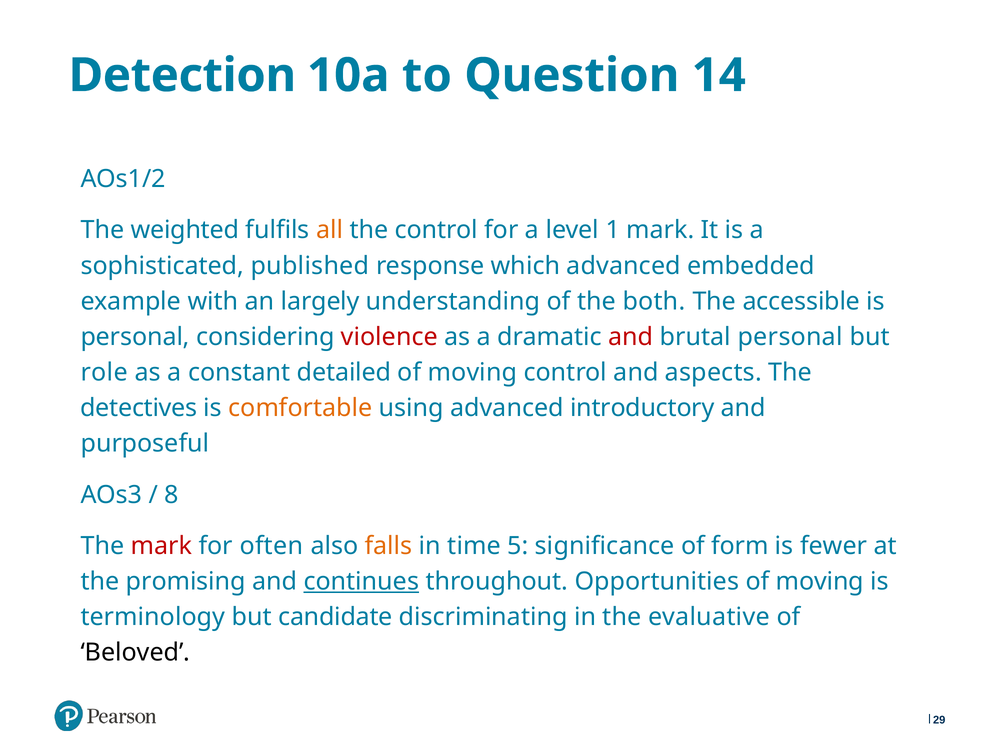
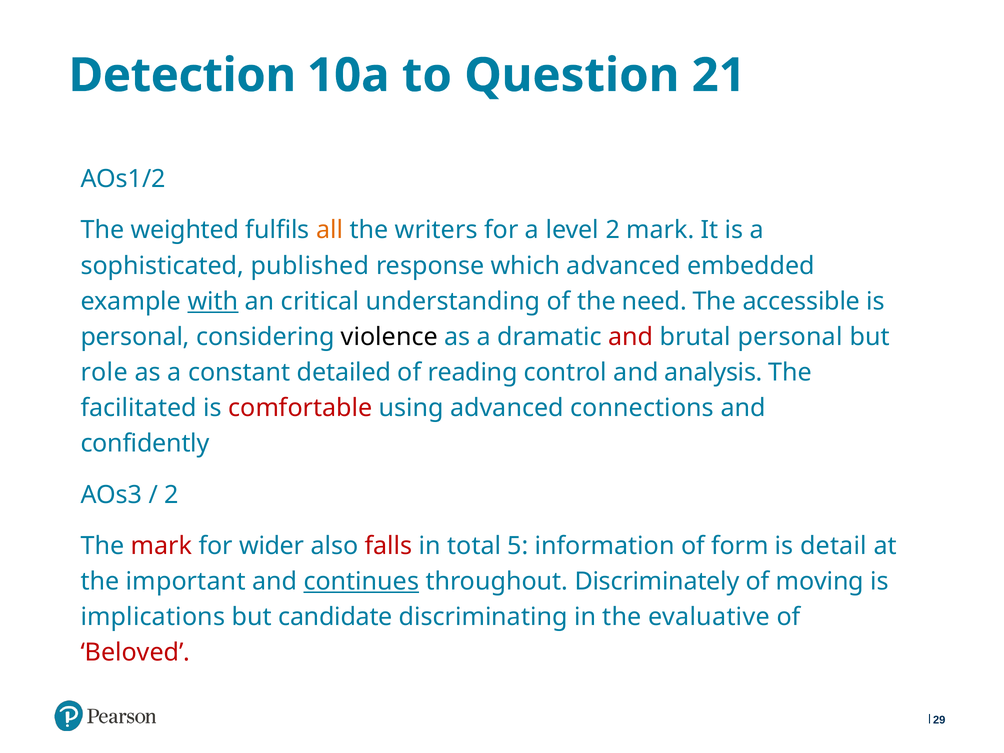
14: 14 -> 21 (719, 75)
the control: control -> writers (436, 230)
level 1: 1 -> 2 (613, 230)
with underline: none -> present (213, 301)
largely: largely -> critical (320, 301)
both: both -> need (654, 301)
violence colour: red -> black (389, 337)
moving: moving -> reading (473, 372)
aspects: aspects -> analysis (714, 372)
detectives: detectives -> facilitated (139, 408)
comfortable colour: orange -> red (300, 408)
introductory: introductory -> connections (642, 408)
purposeful: purposeful -> confidently (145, 443)
8: 8 -> 2 (172, 495)
often: often -> wider (272, 546)
falls colour: orange -> red (389, 546)
time: time -> total (474, 546)
significance: significance -> information (605, 546)
fewer: fewer -> detail (833, 546)
promising: promising -> important (186, 582)
Opportunities: Opportunities -> Discriminately (657, 582)
terminology: terminology -> implications (153, 617)
Beloved colour: black -> red (135, 653)
